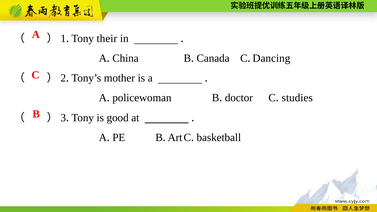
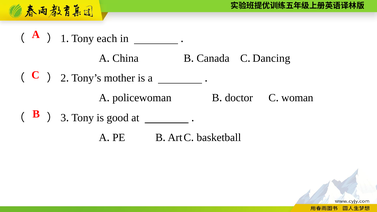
their: their -> each (107, 38)
studies: studies -> woman (297, 98)
